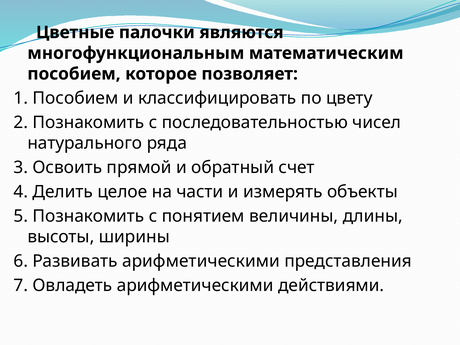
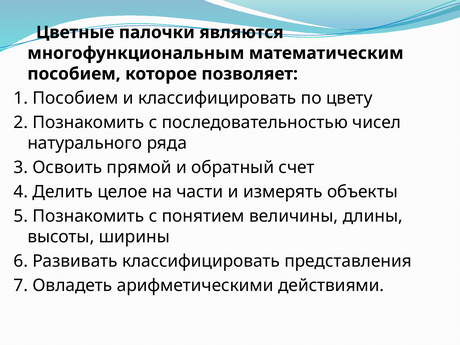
Развивать арифметическими: арифметическими -> классифицировать (201, 261)
